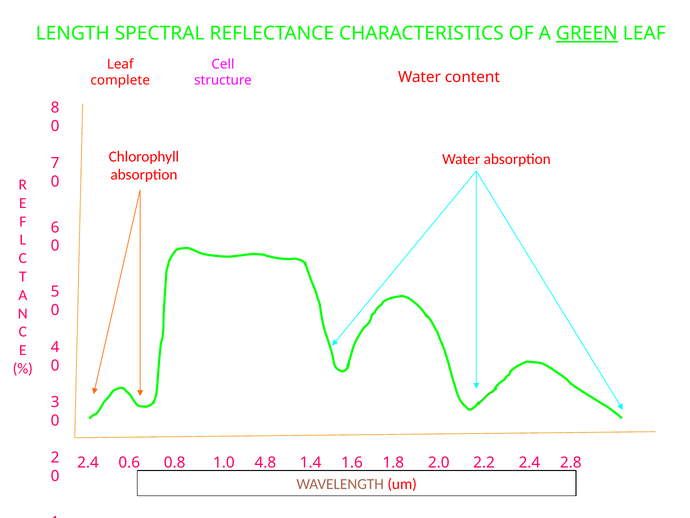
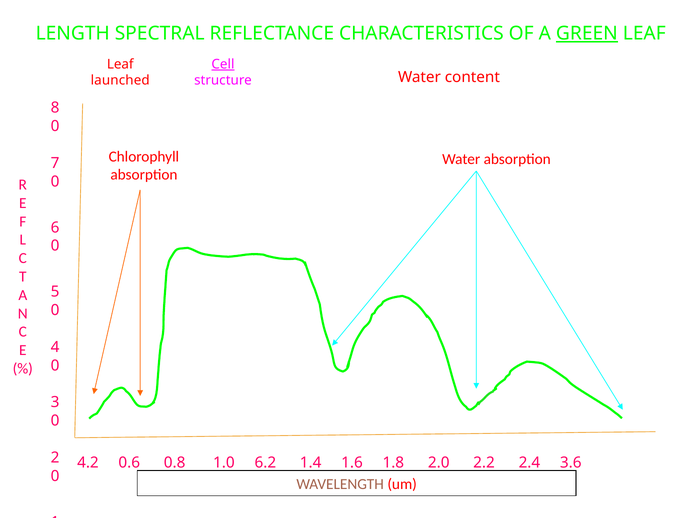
Cell underline: none -> present (223, 64)
complete: complete -> launched (120, 80)
2.4: 2.4 -> 4.2 (88, 462)
4.8: 4.8 -> 6.2 (265, 462)
2.8: 2.8 -> 3.6 (571, 462)
